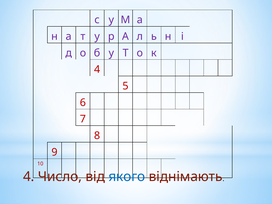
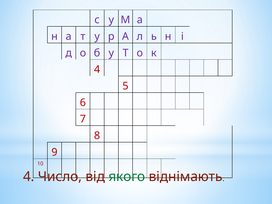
якого colour: blue -> green (127, 177)
